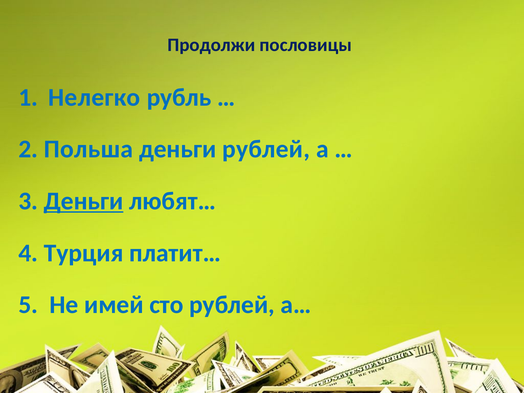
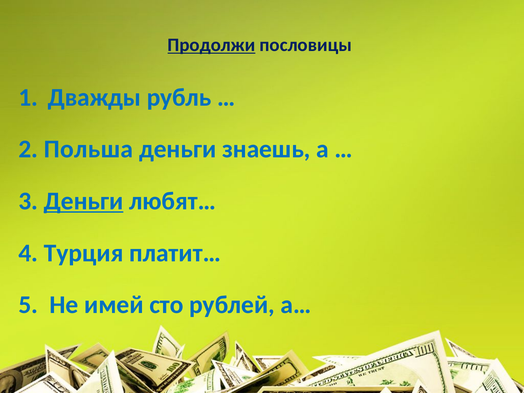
Продолжи underline: none -> present (211, 45)
Нелегко: Нелегко -> Дважды (94, 97)
деньги рублей: рублей -> знаешь (266, 149)
